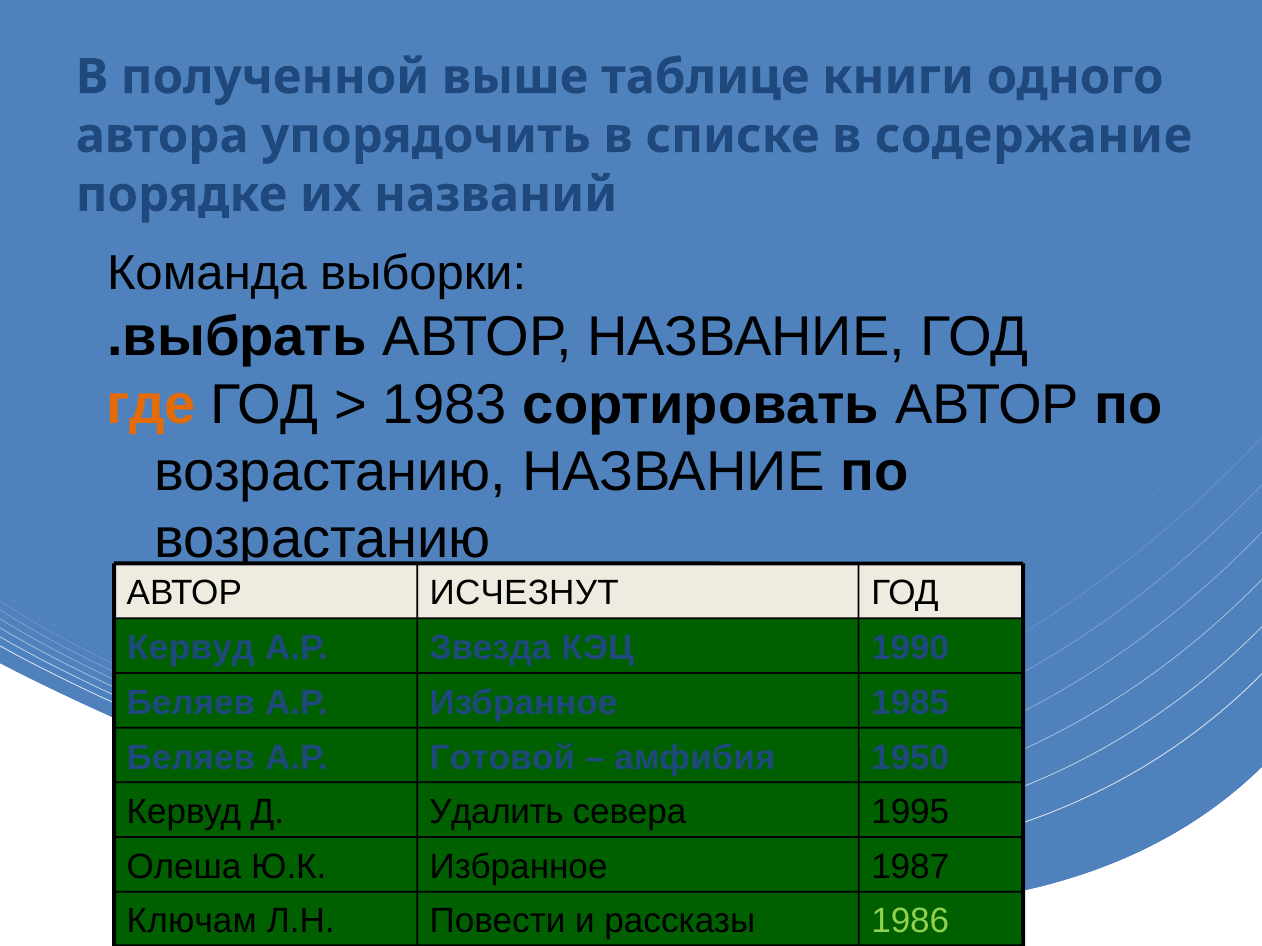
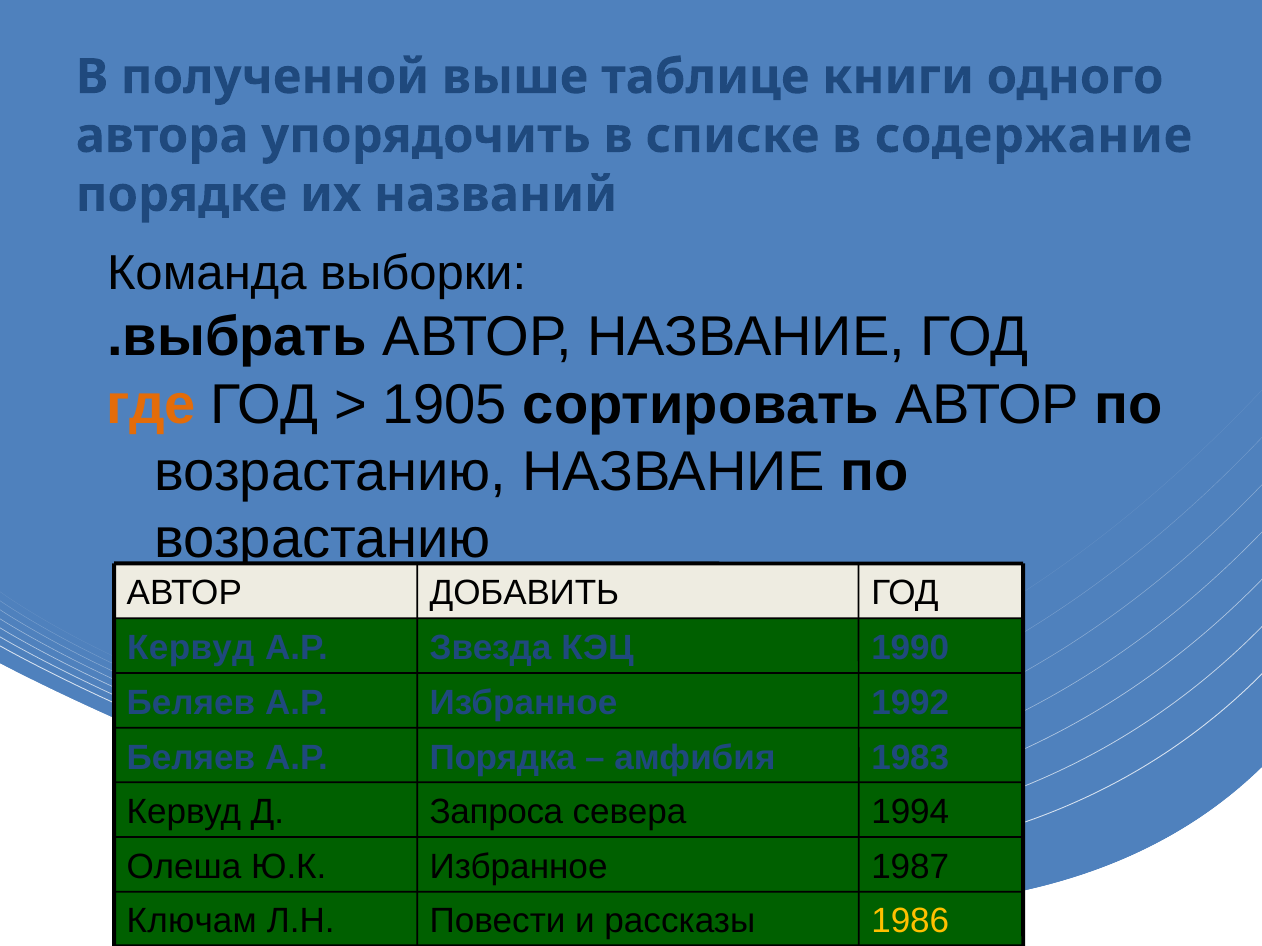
1983: 1983 -> 1905 (445, 405)
ИСЧЕЗНУТ: ИСЧЕЗНУТ -> ДОБАВИТЬ (524, 593)
1985: 1985 -> 1992 (910, 703)
Готовой: Готовой -> Порядка (503, 758)
1950: 1950 -> 1983 (910, 758)
Удалить: Удалить -> Запроса (496, 812)
1995: 1995 -> 1994 (910, 812)
1986 colour: light green -> yellow (910, 922)
